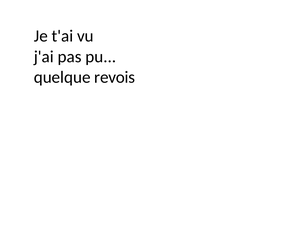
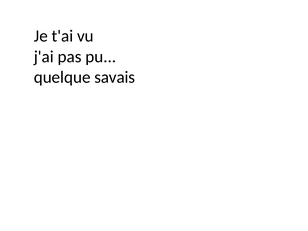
revois: revois -> savais (115, 77)
